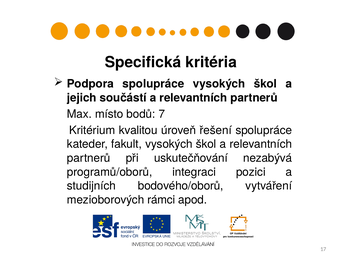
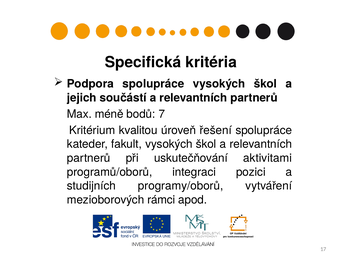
místo: místo -> méně (109, 114)
nezabývá: nezabývá -> aktivitami (268, 158)
bodového/oborů: bodového/oborů -> programy/oborů (181, 185)
